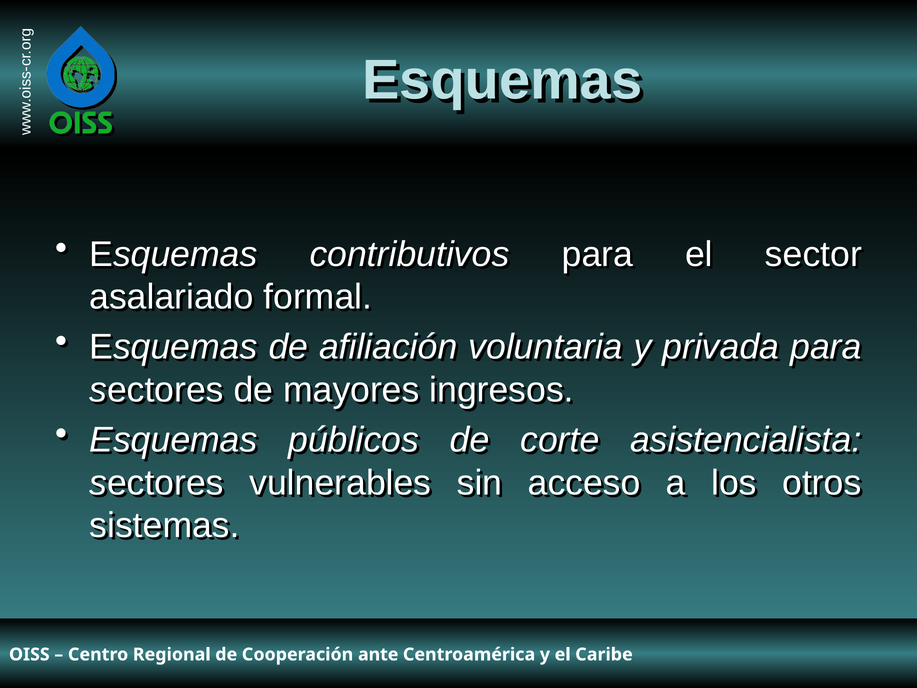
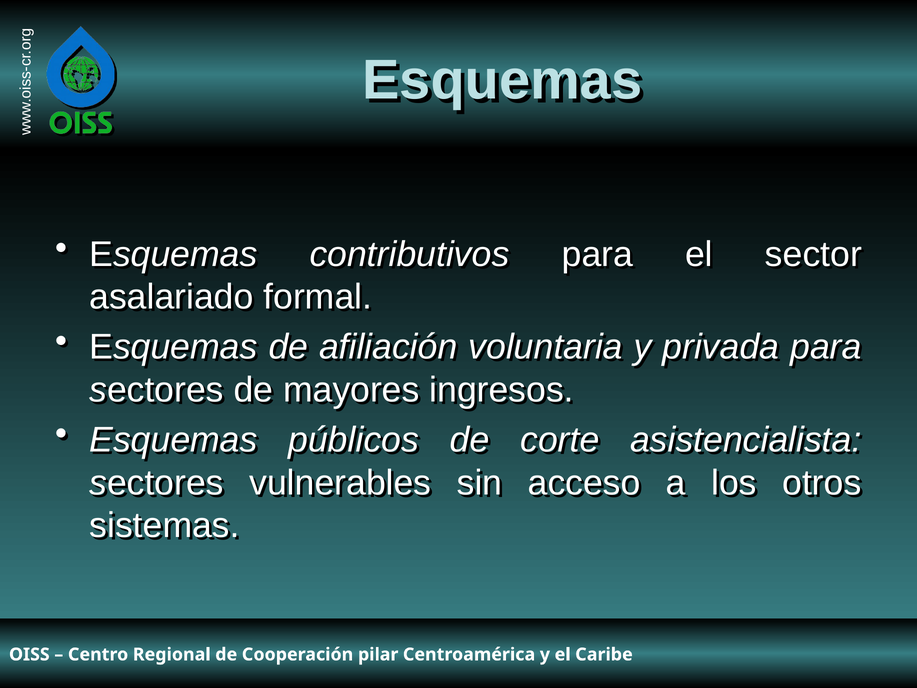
ante: ante -> pilar (378, 654)
